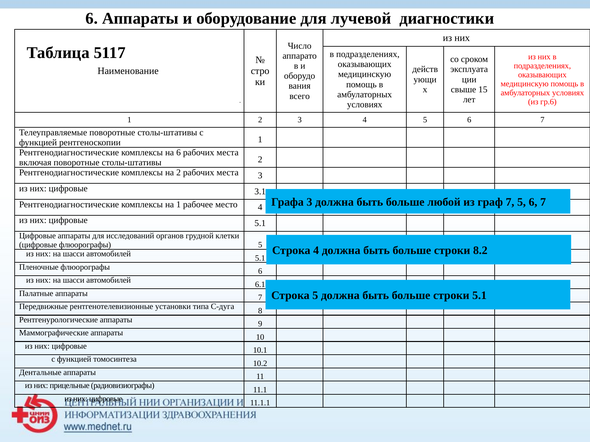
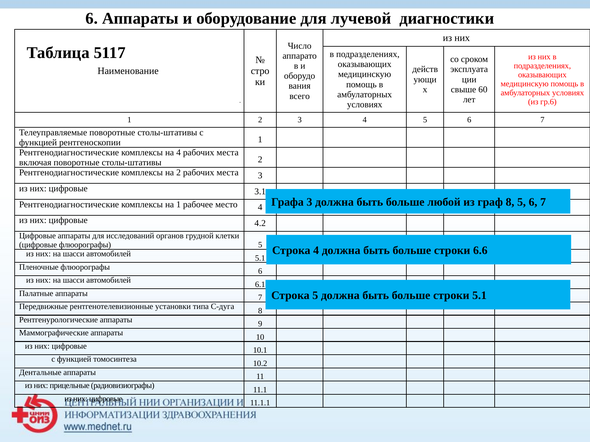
15: 15 -> 60 (483, 89)
на 6: 6 -> 4 (179, 153)
граф 7: 7 -> 8 (510, 202)
цифровые 5.1: 5.1 -> 4.2 (260, 224)
8.2: 8.2 -> 6.6 (480, 251)
